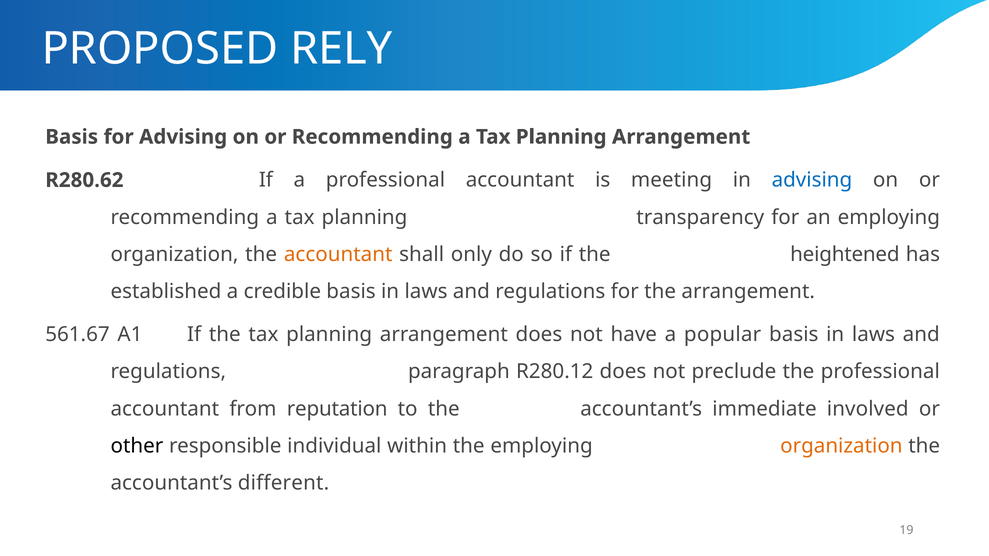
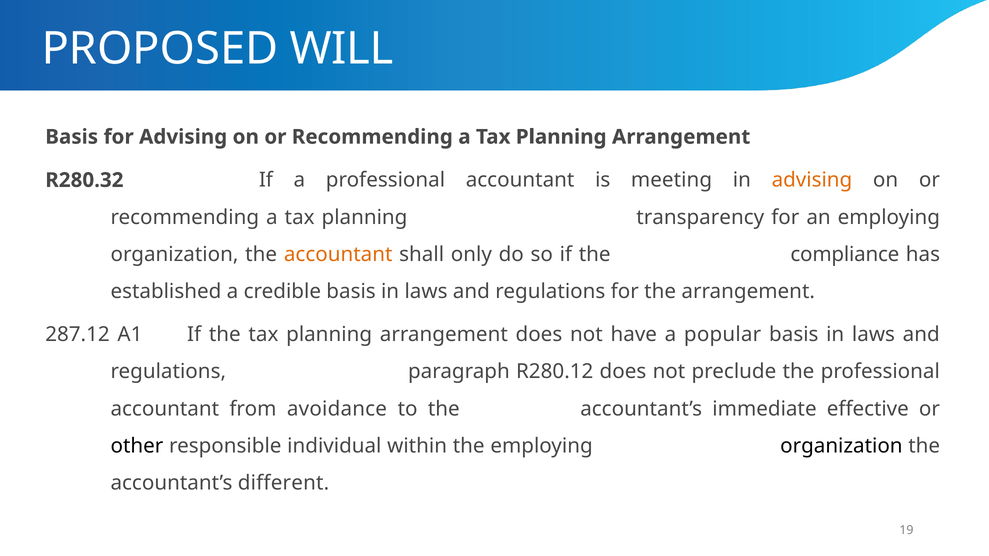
RELY: RELY -> WILL (342, 49)
R280.62: R280.62 -> R280.32 (84, 180)
advising colour: blue -> orange (812, 180)
heightened: heightened -> compliance (845, 254)
561.67: 561.67 -> 287.12 (77, 335)
reputation: reputation -> avoidance (337, 409)
involved: involved -> effective (868, 409)
organization colour: orange -> black (841, 446)
